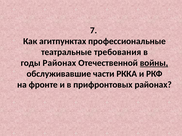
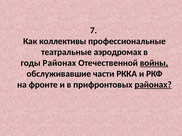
агитпунктах: агитпунктах -> коллективы (63, 41)
требования: требования -> аэродромах (118, 52)
районах underline: none -> present (153, 85)
